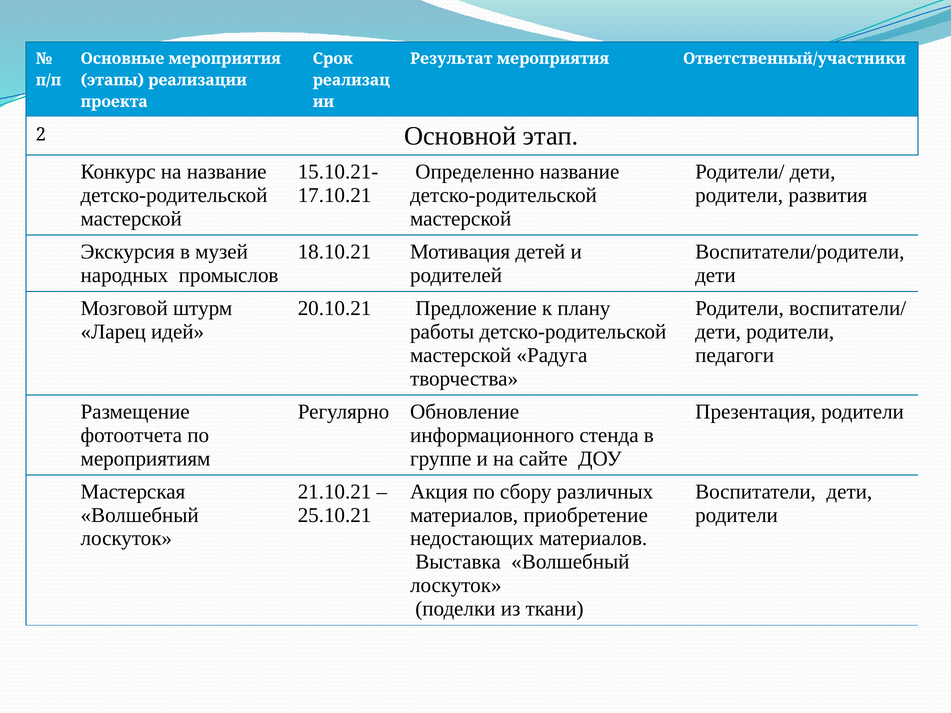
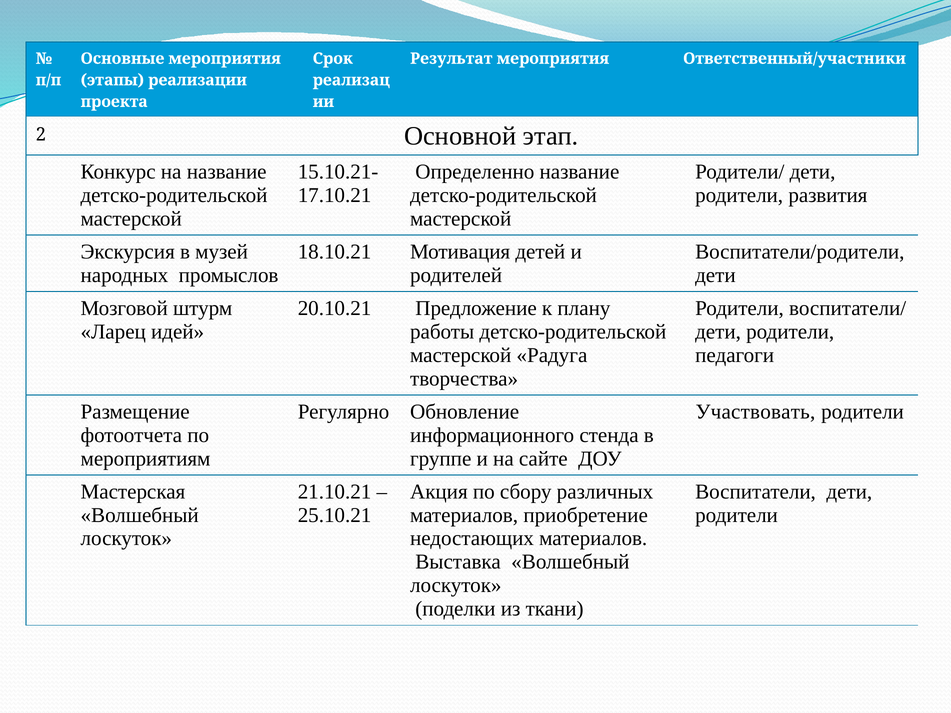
Презентация: Презентация -> Участвовать (755, 412)
